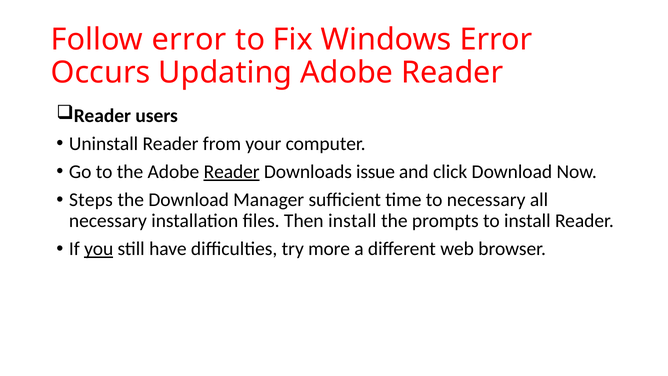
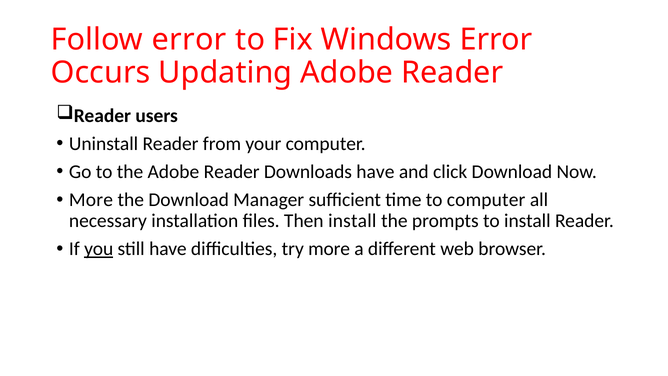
Reader underline: present -> none (232, 172)
Downloads issue: issue -> have (375, 172)
Steps: Steps -> More (91, 200)
to necessary: necessary -> computer (486, 200)
